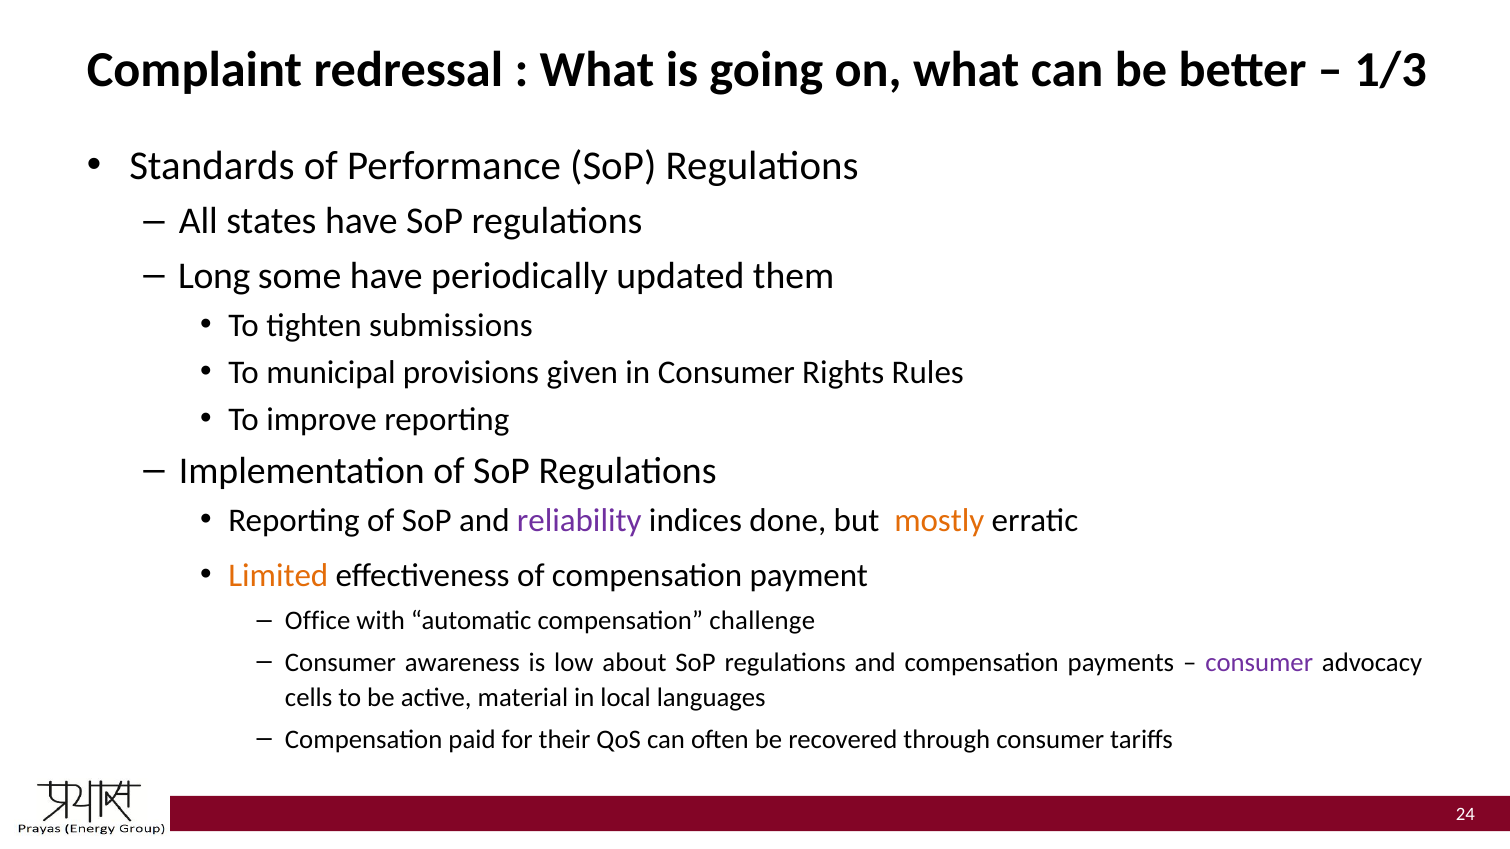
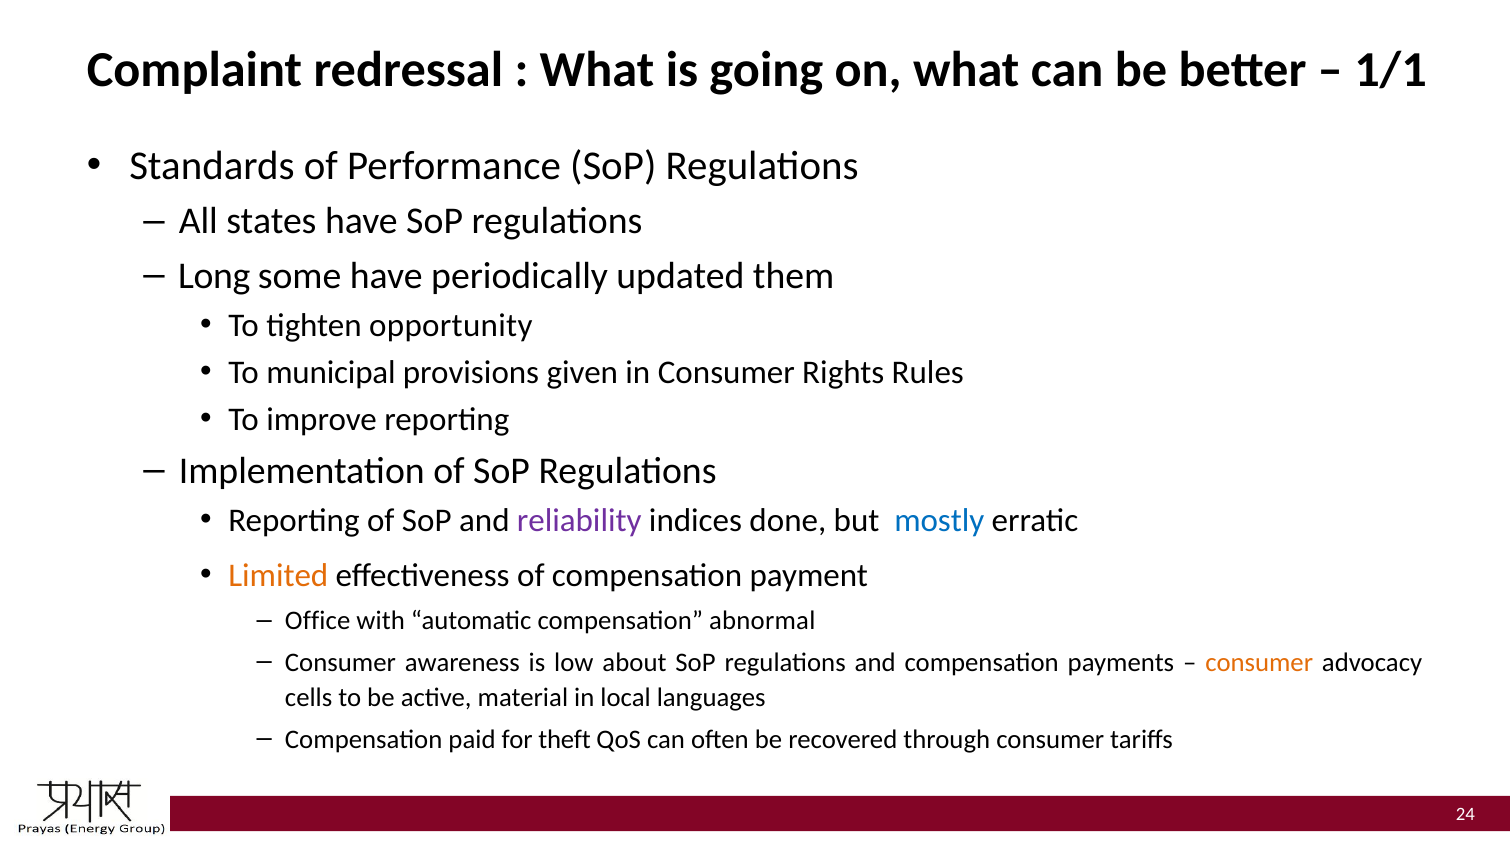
1/3: 1/3 -> 1/1 (1391, 70)
submissions: submissions -> opportunity (451, 325)
mostly colour: orange -> blue (939, 521)
challenge: challenge -> abnormal (762, 621)
consumer colour: purple -> orange (1259, 663)
their: their -> theft (565, 740)
